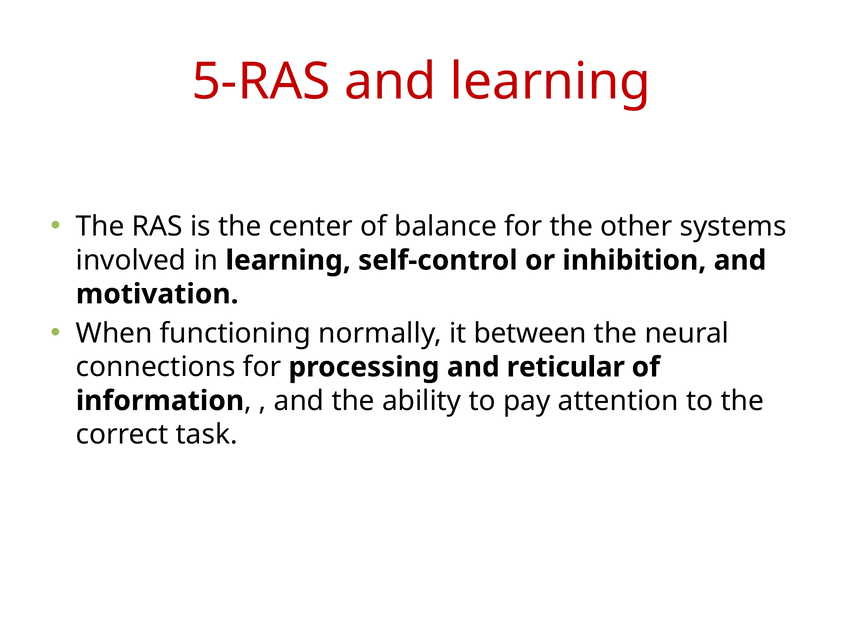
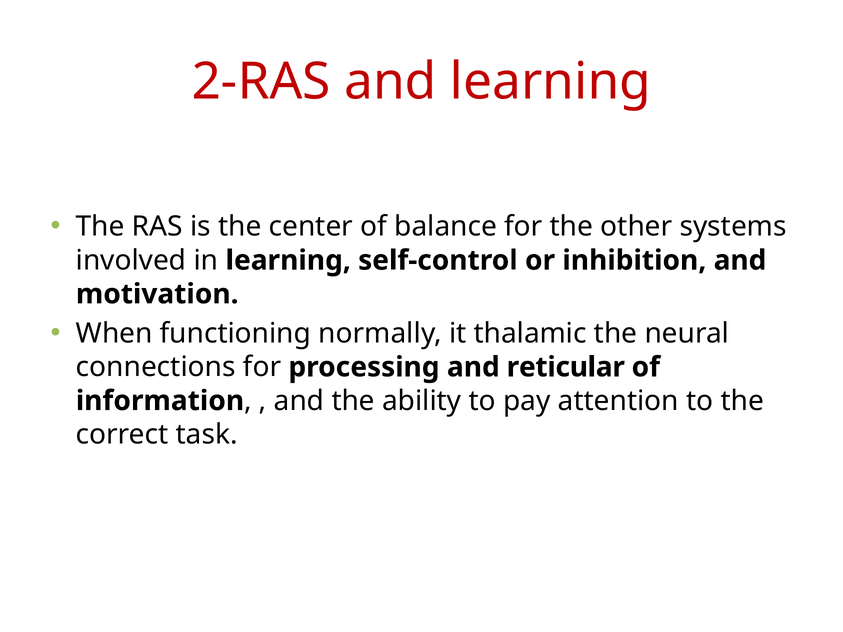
5-RAS: 5-RAS -> 2-RAS (261, 82)
between: between -> thalamic (530, 334)
